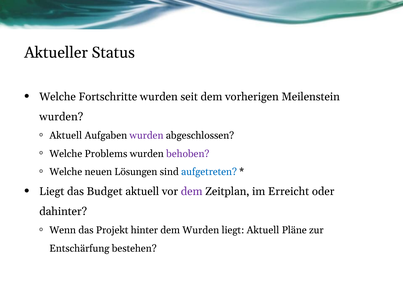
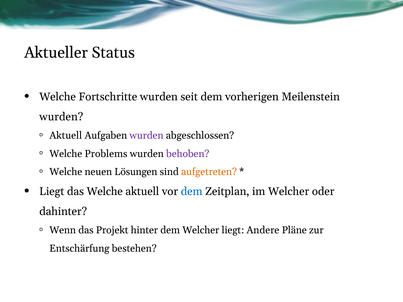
aufgetreten colour: blue -> orange (209, 172)
das Budget: Budget -> Welche (105, 192)
dem colour: purple -> blue (192, 192)
im Erreicht: Erreicht -> Welcher (289, 192)
dem Wurden: Wurden -> Welcher (201, 230)
liegt Aktuell: Aktuell -> Andere (263, 230)
